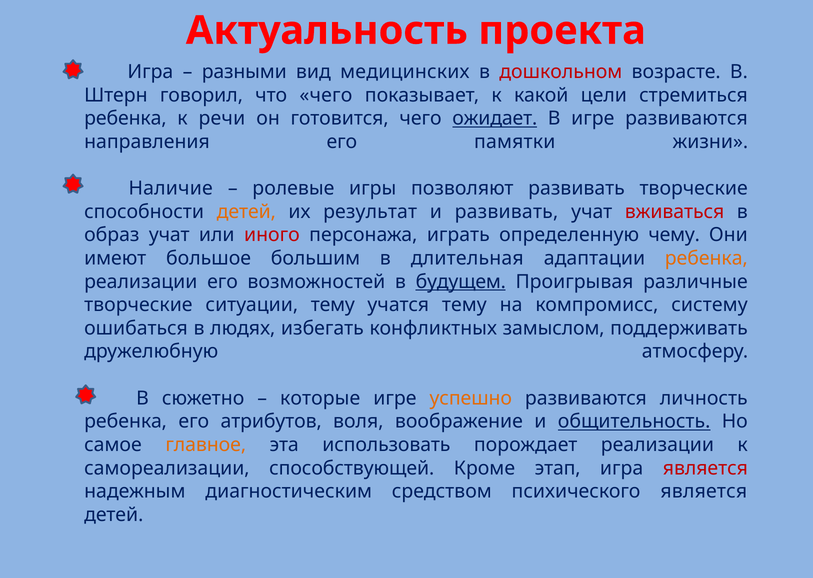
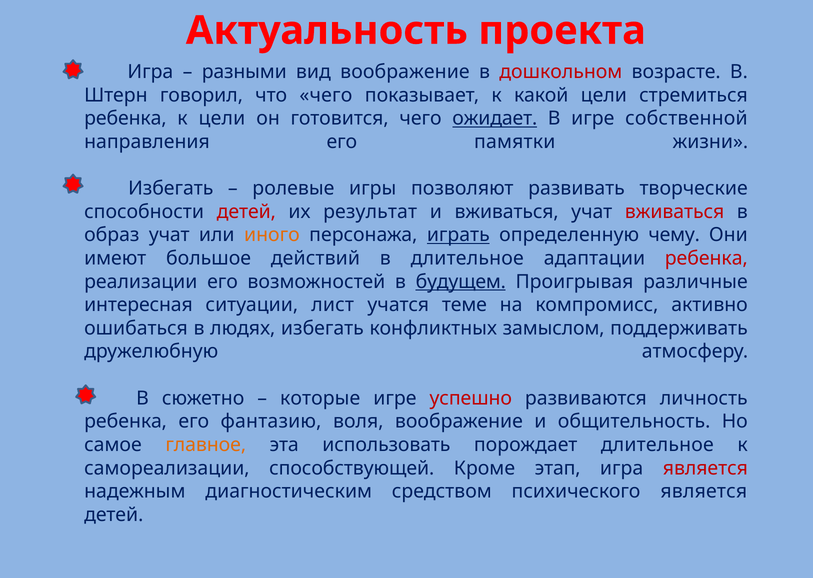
вид медицинских: медицинских -> воображение (405, 72)
к речи: речи -> цели (222, 119)
игре развиваются: развиваются -> собственной (686, 119)
Наличие: Наличие -> Избегать (171, 189)
детей colour: orange -> red (246, 212)
и развивать: развивать -> вживаться (507, 212)
иного colour: red -> orange (272, 235)
играть underline: none -> present (458, 235)
большим: большим -> действий (315, 259)
в длительная: длительная -> длительное (467, 259)
ребенка colour: orange -> red (706, 259)
творческие: творческие -> интересная (138, 305)
ситуации тему: тему -> лист (333, 305)
учатся тему: тему -> теме (464, 305)
систему: систему -> активно (710, 305)
успешно colour: orange -> red (471, 399)
атрибутов: атрибутов -> фантазию (271, 422)
общительность underline: present -> none (634, 422)
порождает реализации: реализации -> длительное (657, 445)
